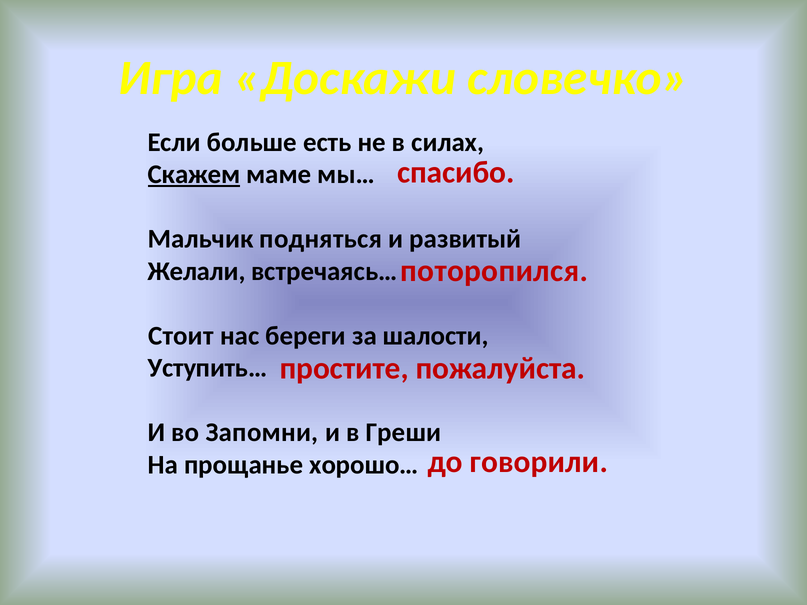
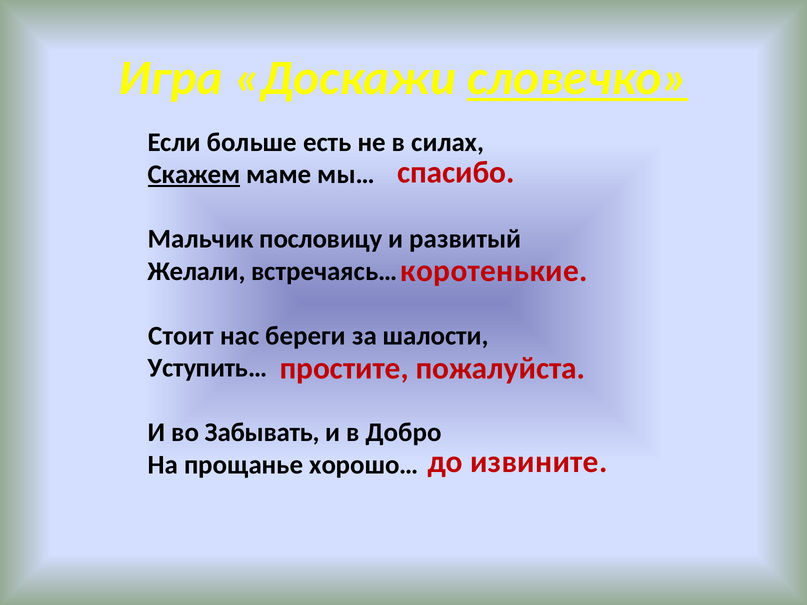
словечко underline: none -> present (578, 78)
подняться: подняться -> пословицу (321, 239)
поторопился: поторопился -> коротенькие (494, 271)
Запомни: Запомни -> Забывать (262, 433)
Греши: Греши -> Добро (404, 433)
говорили: говорили -> извините (539, 462)
